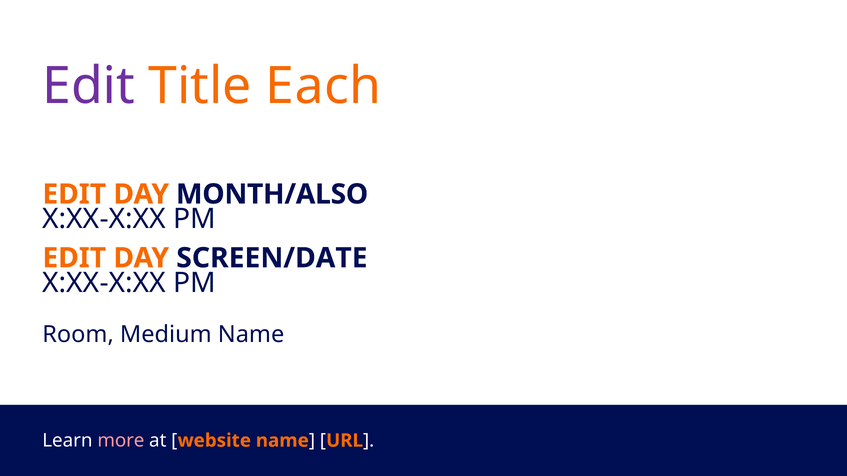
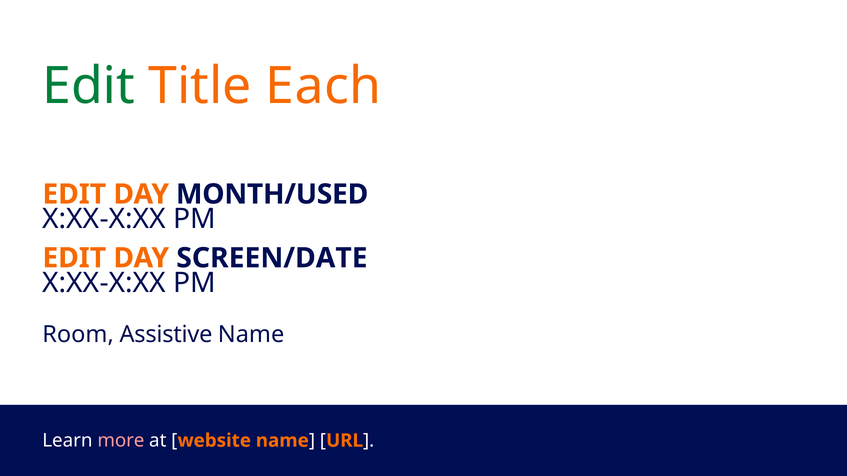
Edit colour: purple -> green (89, 86)
MONTH/ALSO: MONTH/ALSO -> MONTH/USED (272, 194)
Medium: Medium -> Assistive (166, 335)
